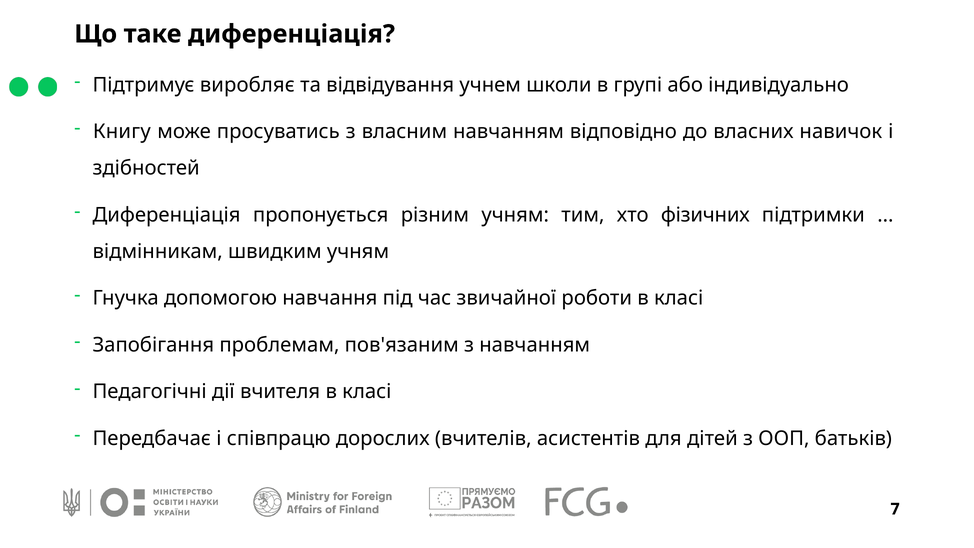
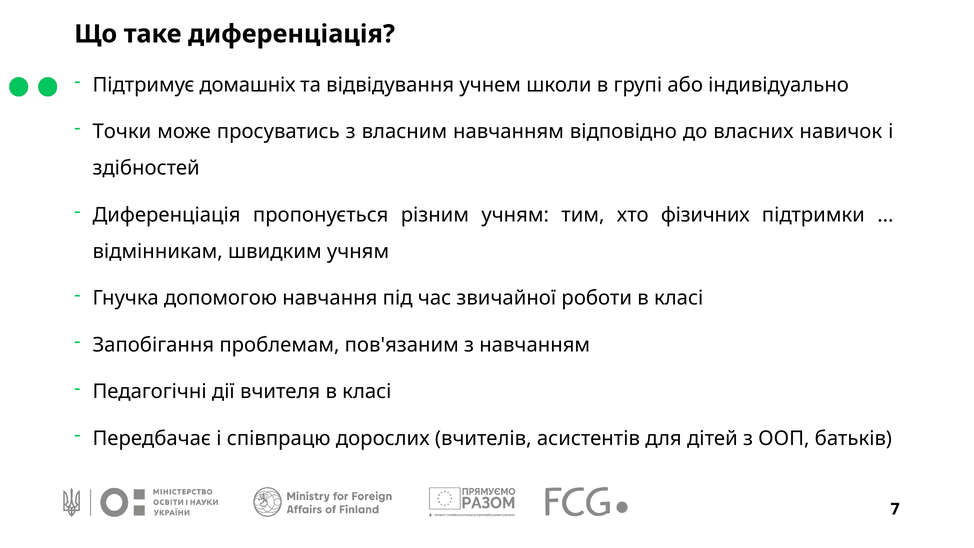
виробляє: виробляє -> домашніх (247, 85)
Книгу: Книгу -> Точки (122, 132)
